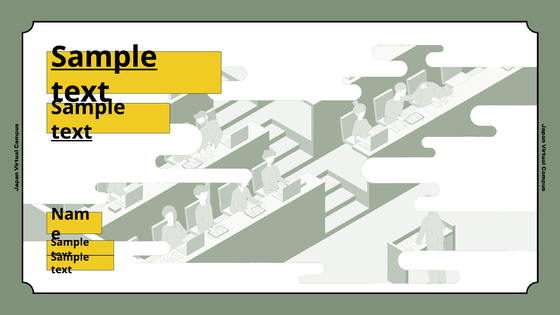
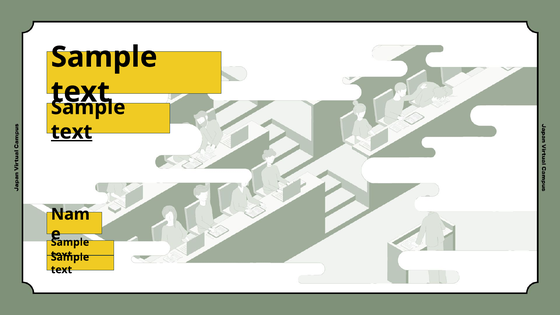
Sample underline: present -> none (104, 57)
